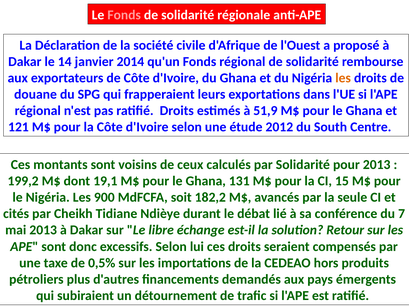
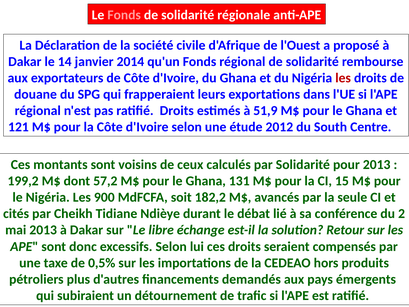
les colour: orange -> red (343, 78)
19,1: 19,1 -> 57,2 (105, 181)
7: 7 -> 2 (402, 214)
